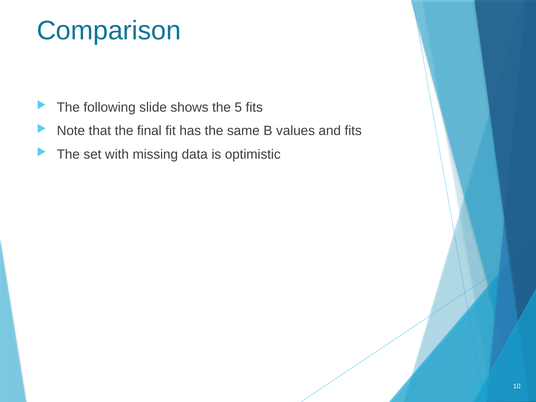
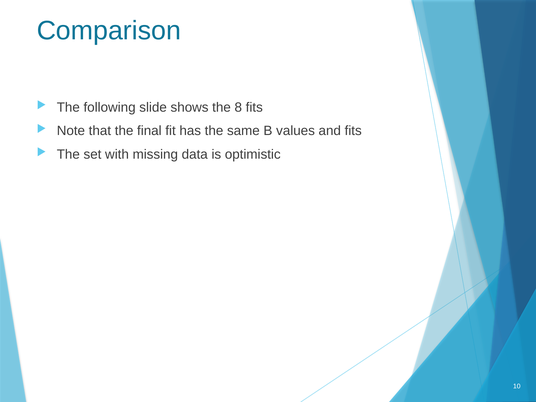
5: 5 -> 8 (238, 107)
